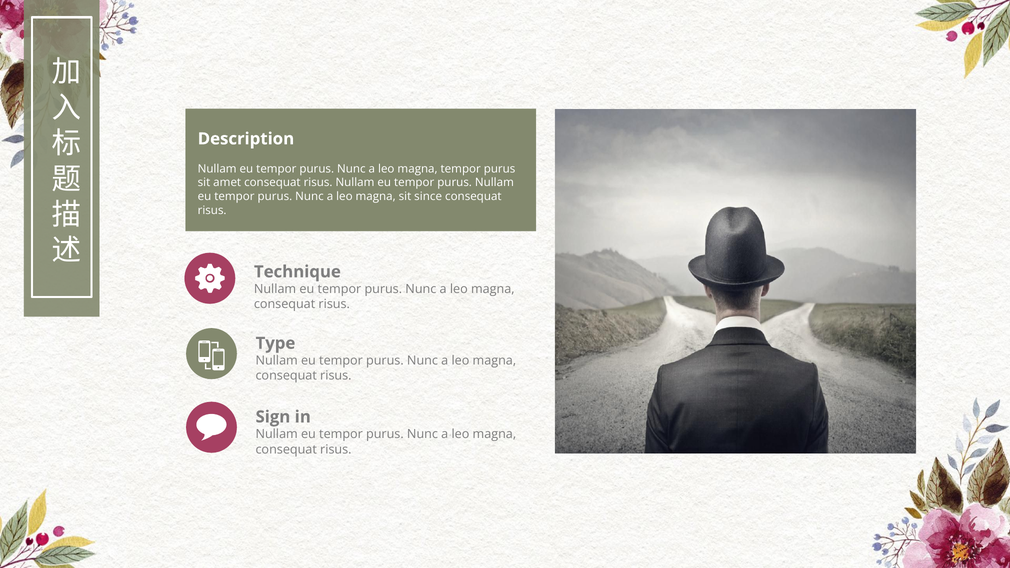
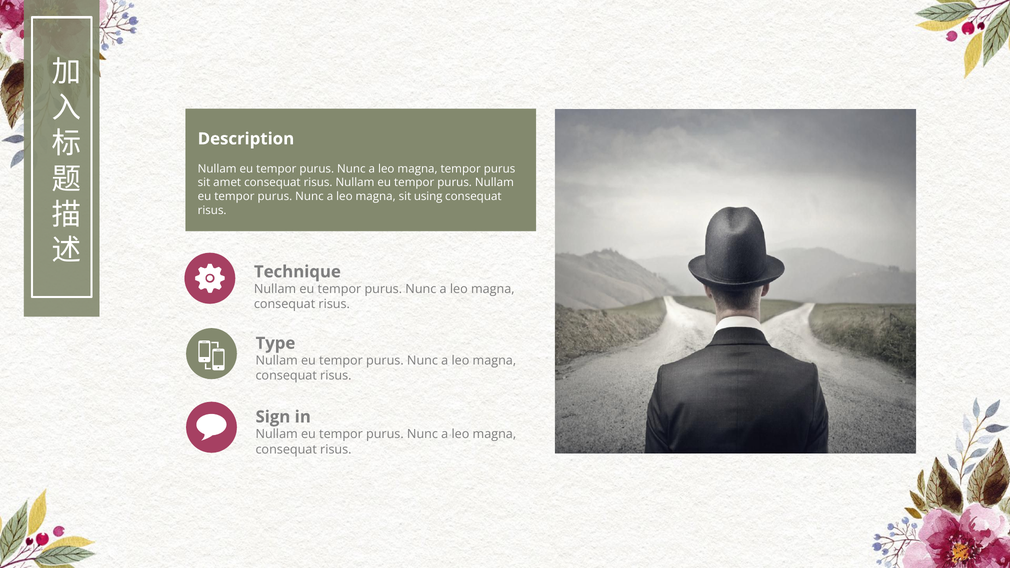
since: since -> using (428, 197)
